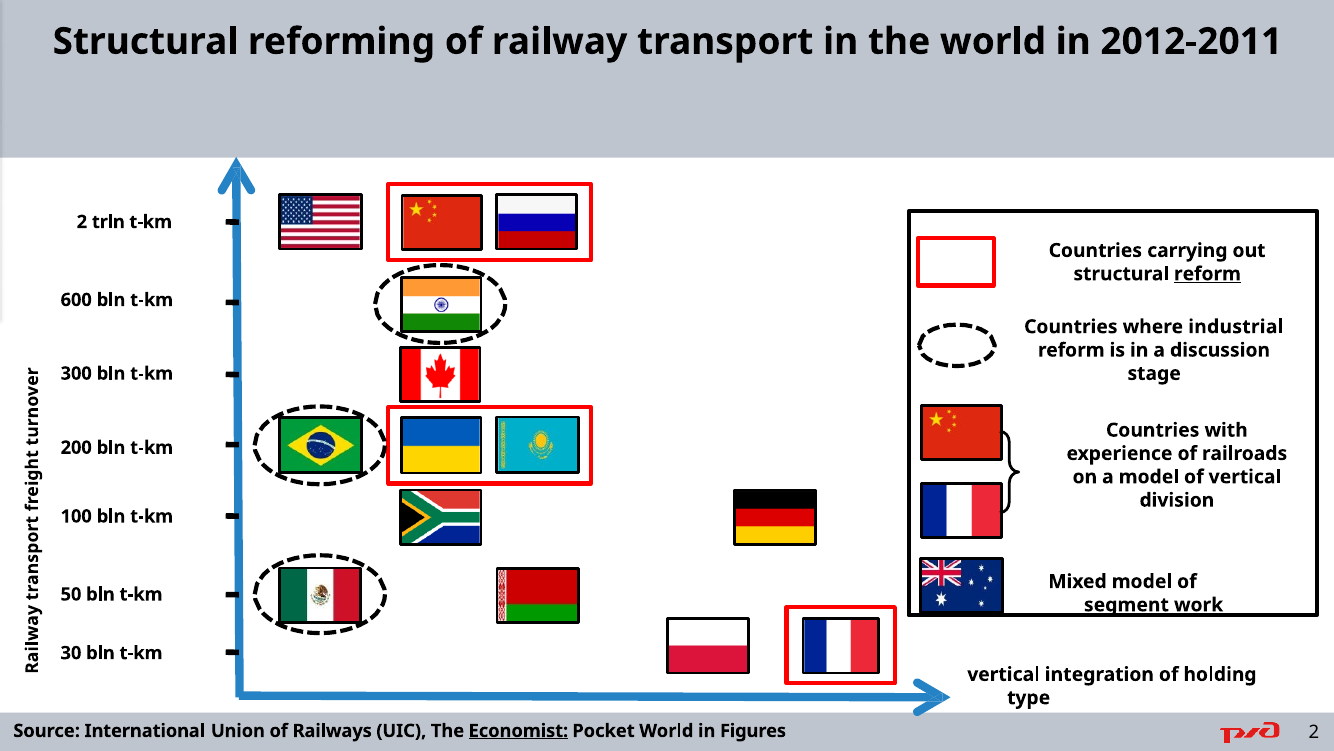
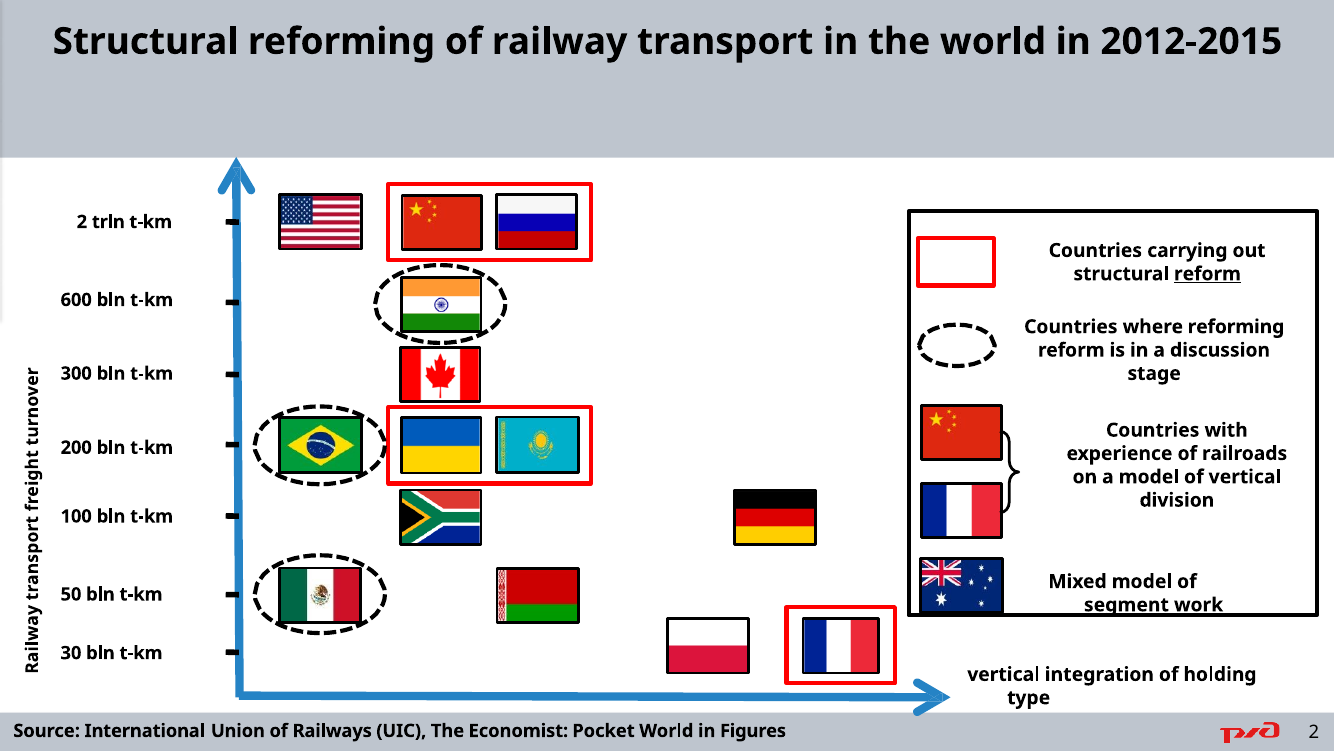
2012-2011: 2012-2011 -> 2012-2015 (1191, 41)
where industrial: industrial -> reforming (1236, 327)
Economist underline: present -> none (518, 730)
